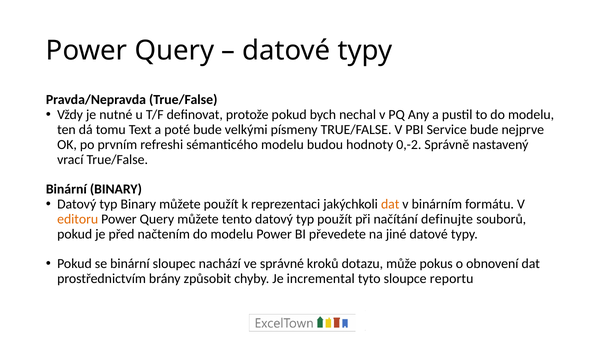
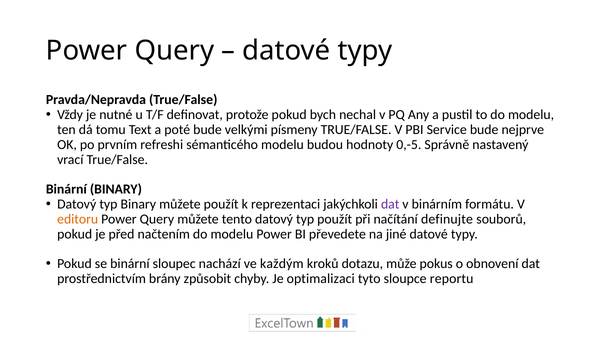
0,-2: 0,-2 -> 0,-5 (409, 144)
dat colour: orange -> purple (390, 204)
správné: správné -> každým (282, 264)
incremental: incremental -> optimalizaci (321, 278)
